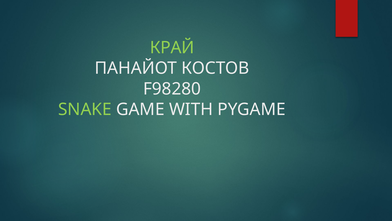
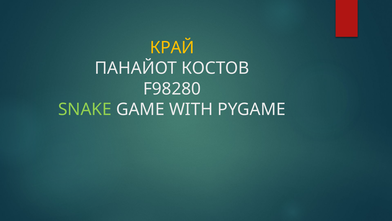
КРАЙ colour: light green -> yellow (172, 47)
